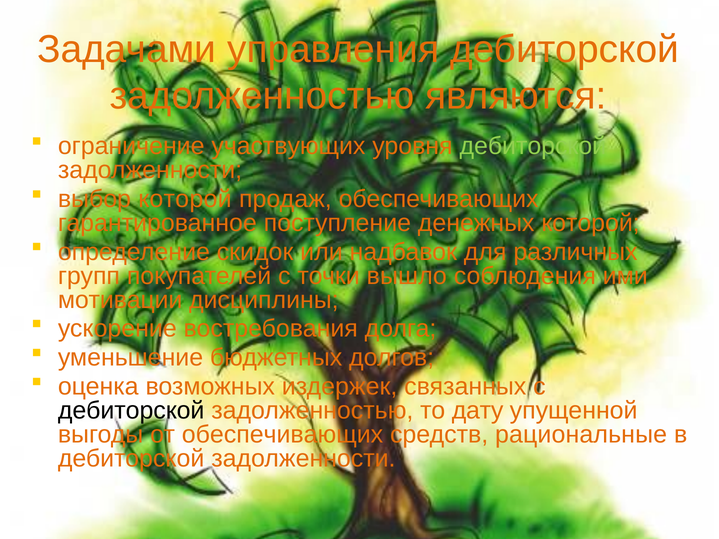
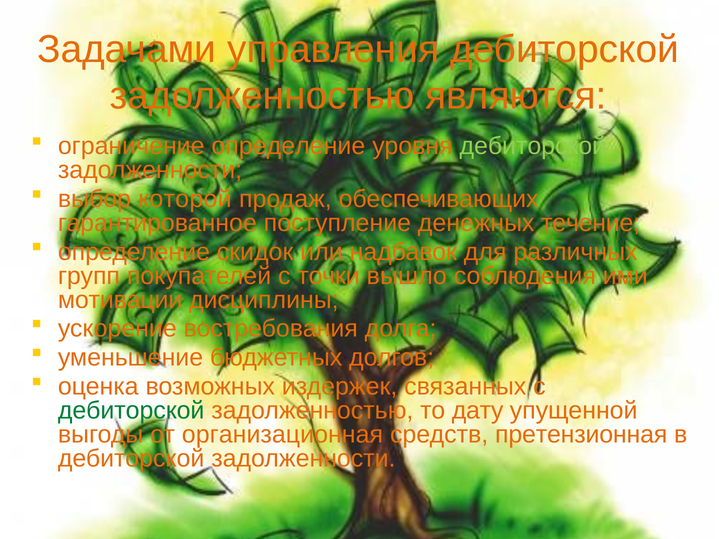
ограничение участвующих: участвующих -> определение (288, 146)
денежных которой: которой -> течение (591, 223)
дебиторской colour: black -> green (131, 411)
от обеспечивающих: обеспечивающих -> организационная (282, 435)
рациональные: рациональные -> претензионная (581, 435)
